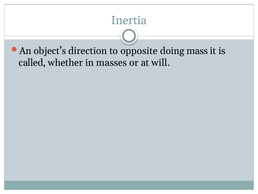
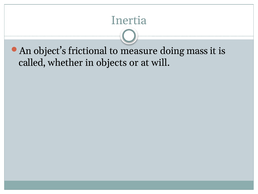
direction: direction -> frictional (88, 51)
opposite: opposite -> measure (139, 51)
masses: masses -> objects (112, 62)
